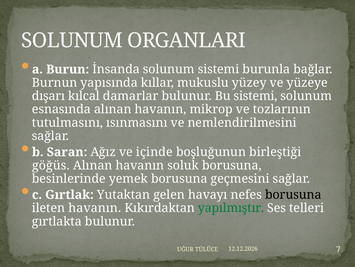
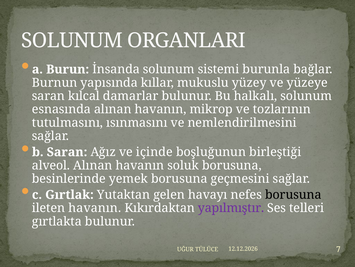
dışarı: dışarı -> saran (48, 96)
Bu sistemi: sistemi -> halkalı (256, 96)
göğüs: göğüs -> alveol (51, 165)
yapılmıştır colour: green -> purple (231, 208)
